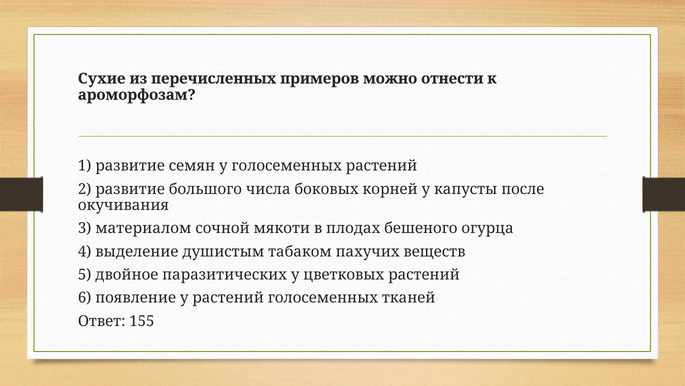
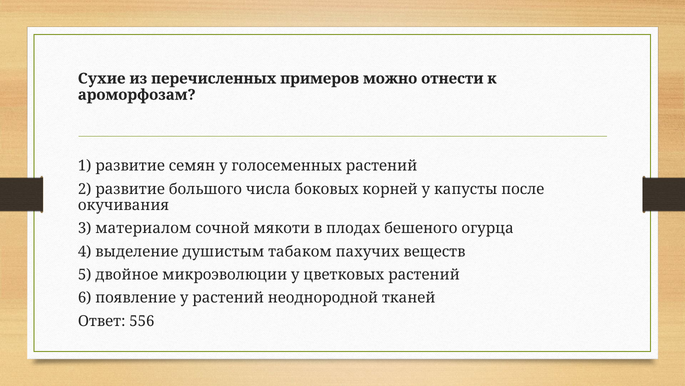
паразитических: паразитических -> микроэволюции (225, 274)
растений голосеменных: голосеменных -> неоднородной (323, 297)
155: 155 -> 556 (142, 320)
